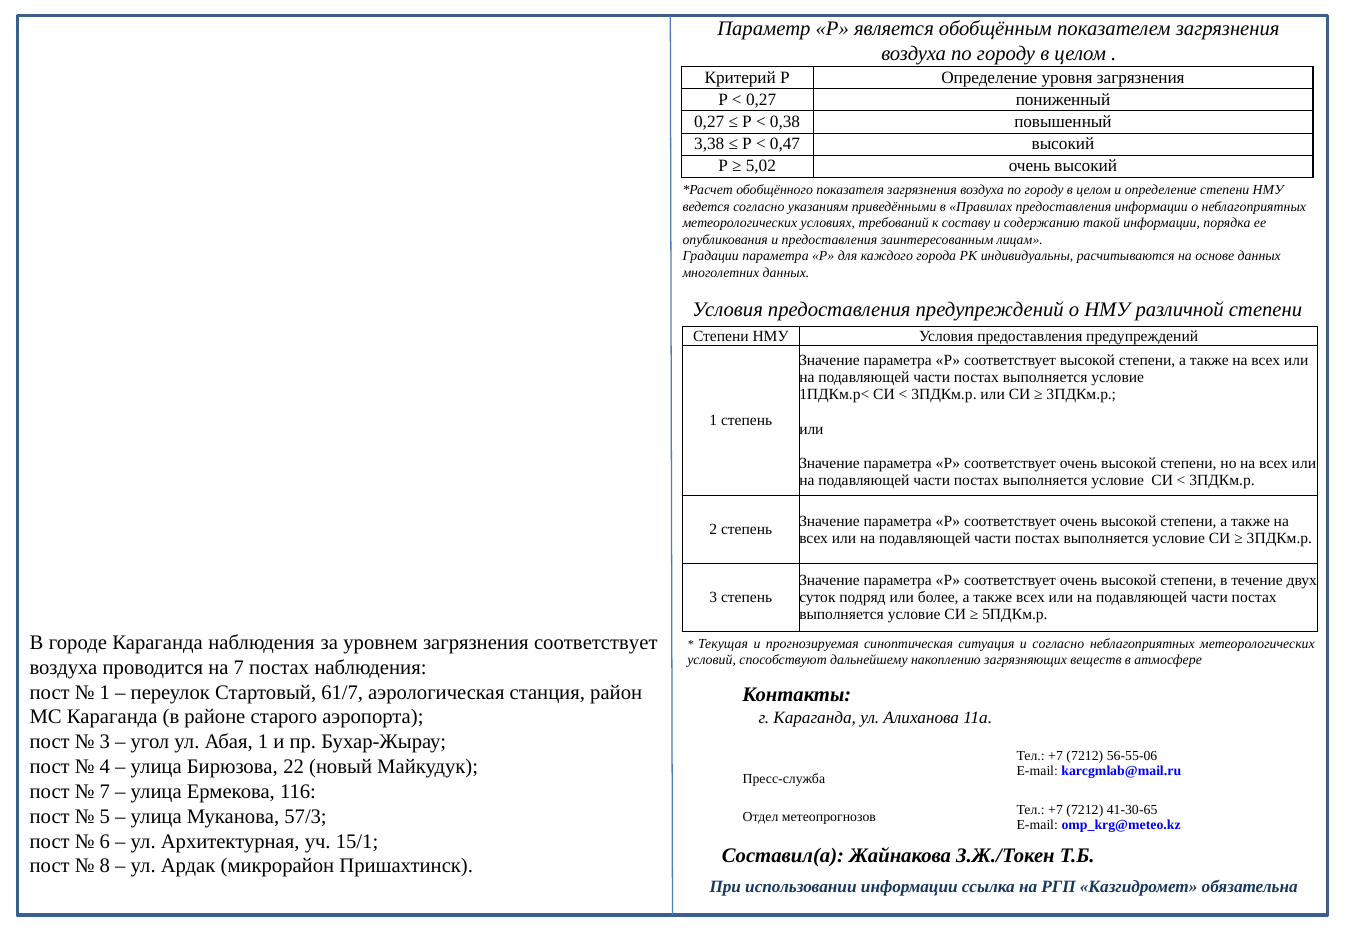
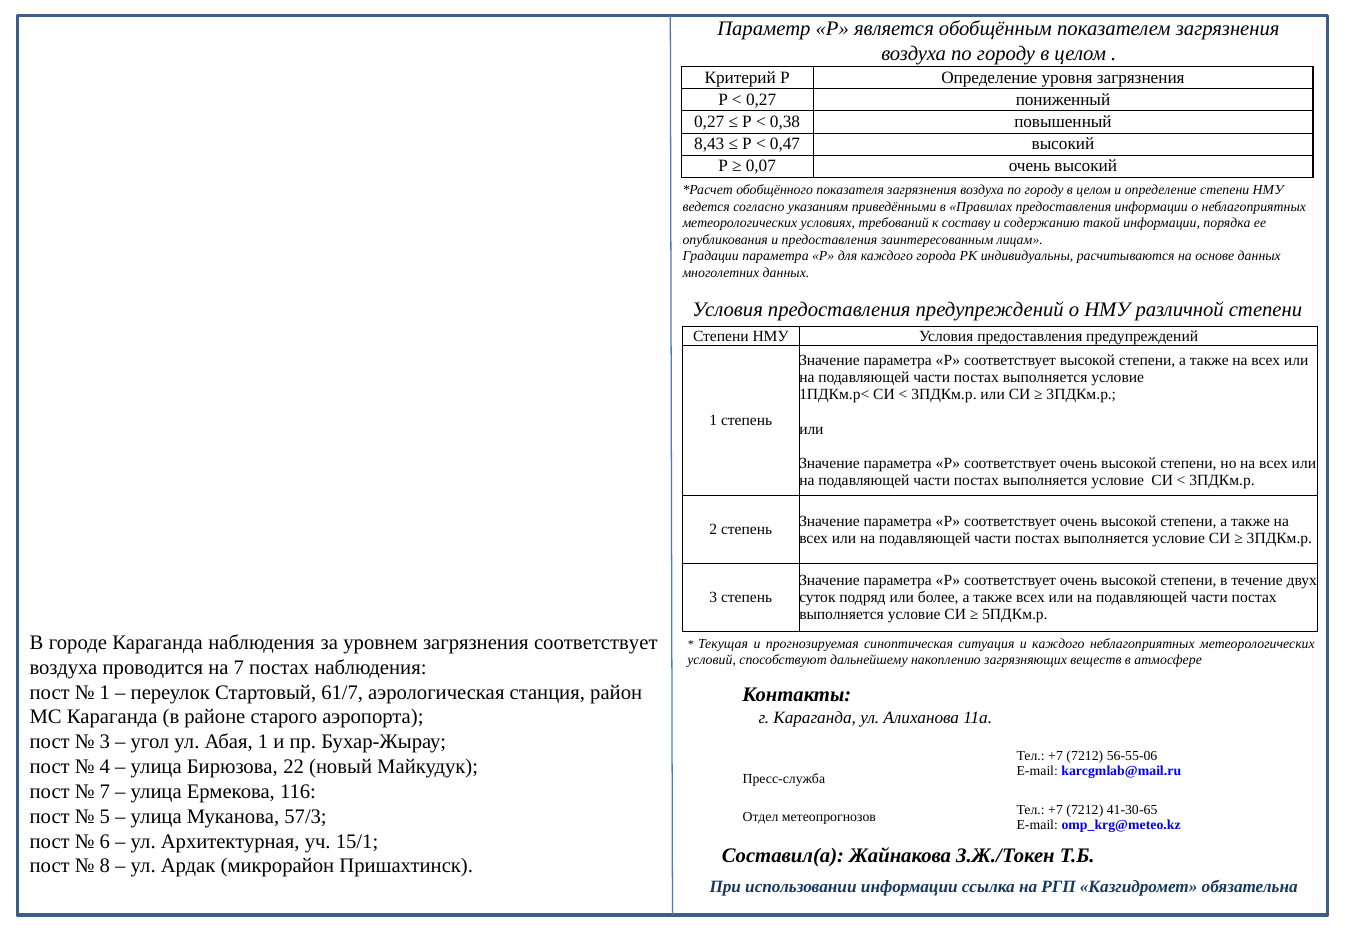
3,38: 3,38 -> 8,43 (709, 144)
5,02: 5,02 -> 0,07 (761, 166)
и согласно: согласно -> каждого (1058, 644)
